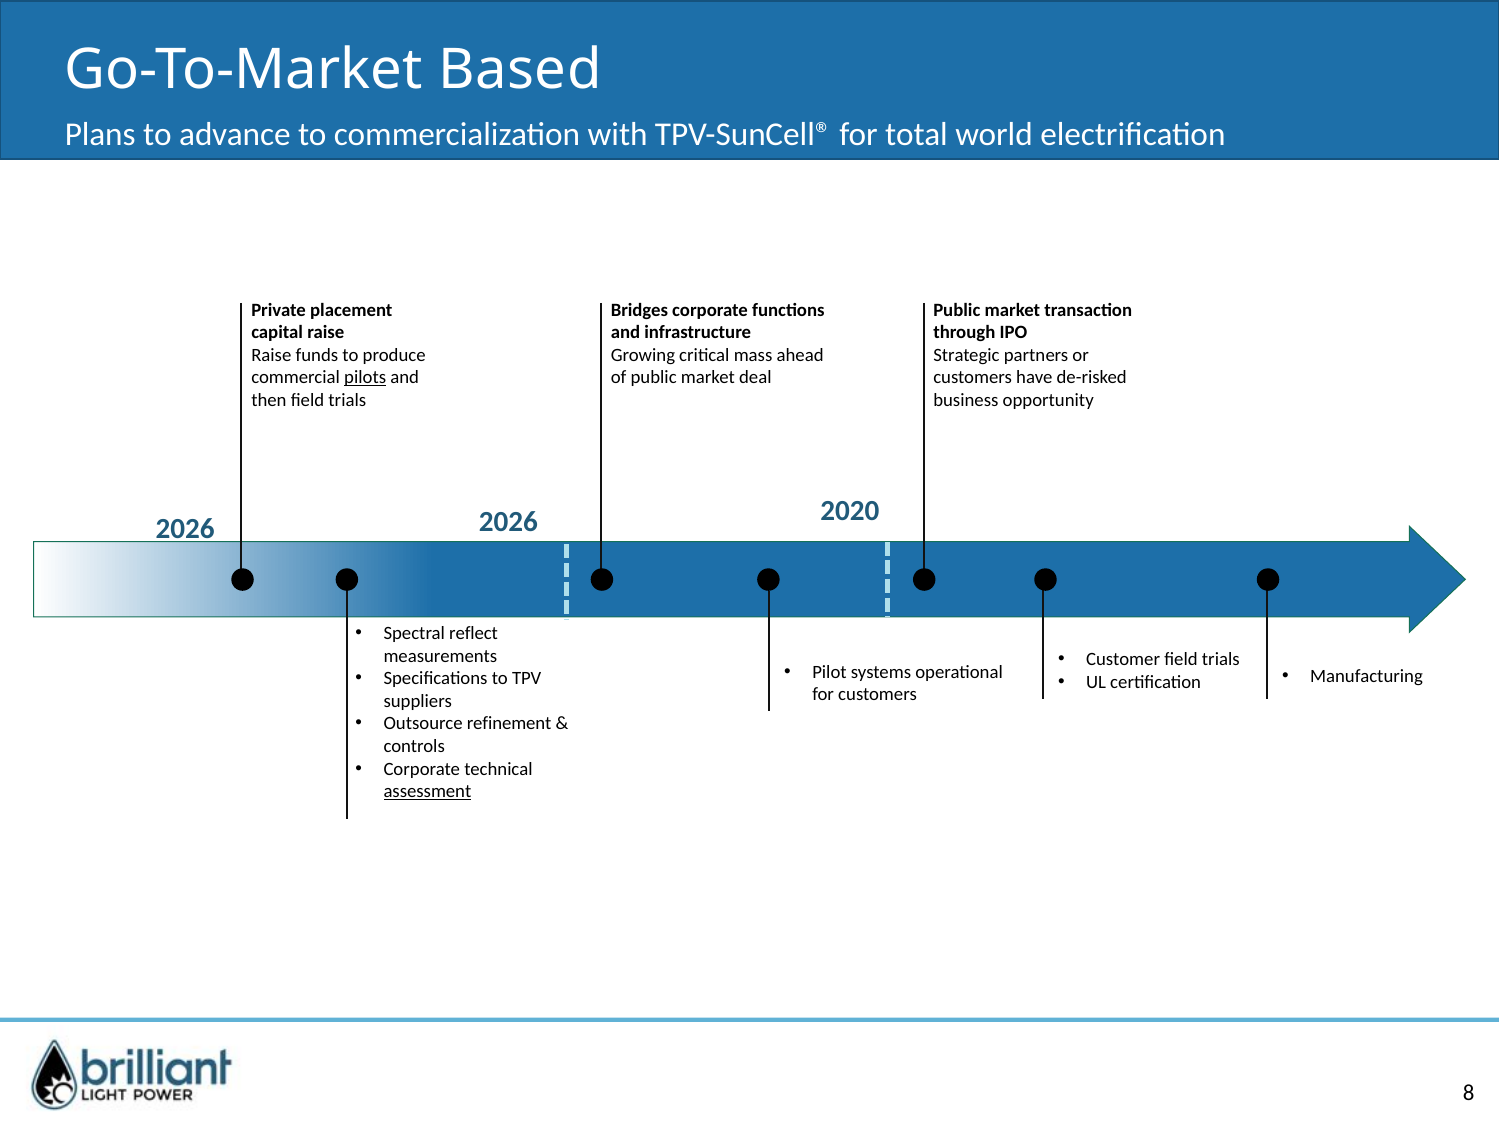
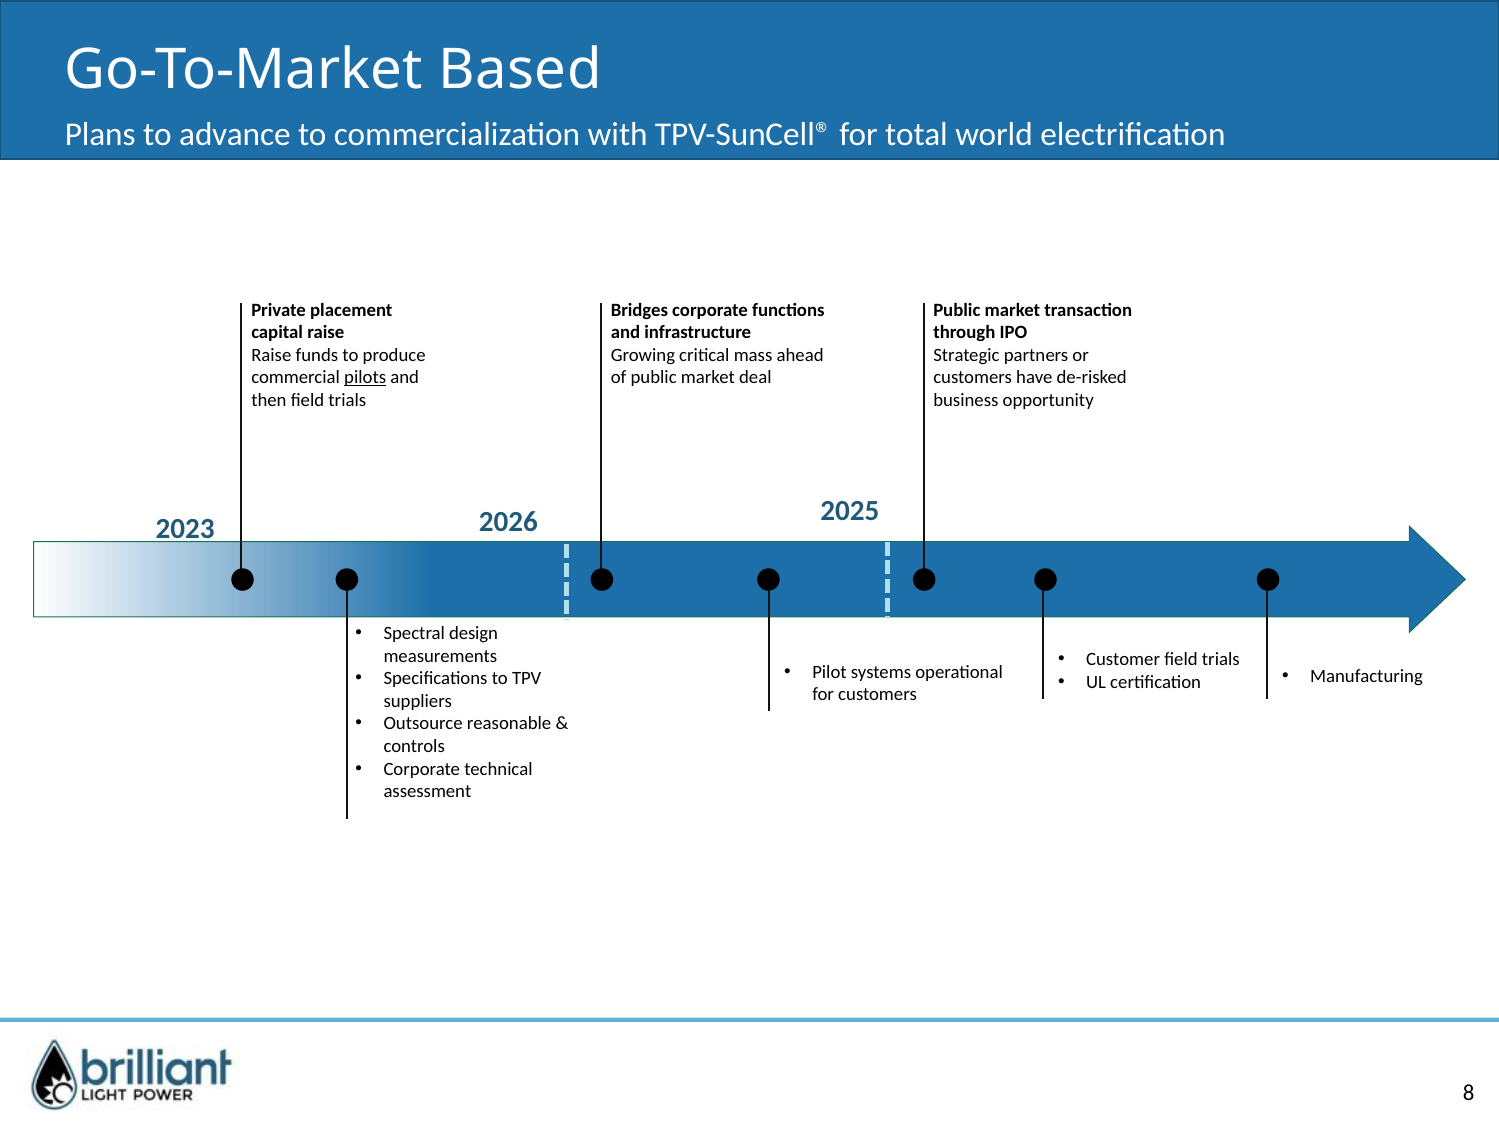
2020: 2020 -> 2025 (850, 511)
2026: 2026 -> 2023 (185, 529)
reflect: reflect -> design (474, 634)
refinement: refinement -> reasonable (509, 724)
assessment underline: present -> none (427, 792)
